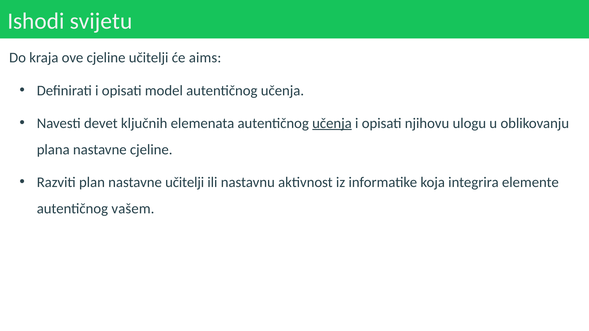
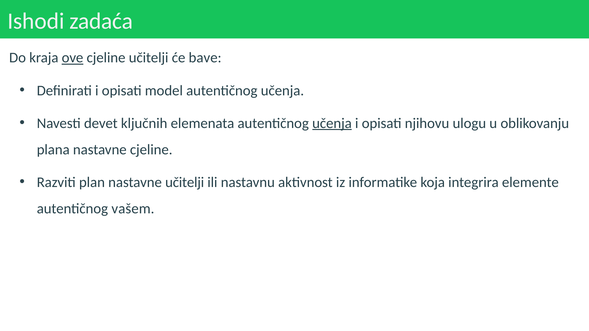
svijetu: svijetu -> zadaća (101, 21)
ove underline: none -> present (73, 58)
aims: aims -> bave (205, 58)
